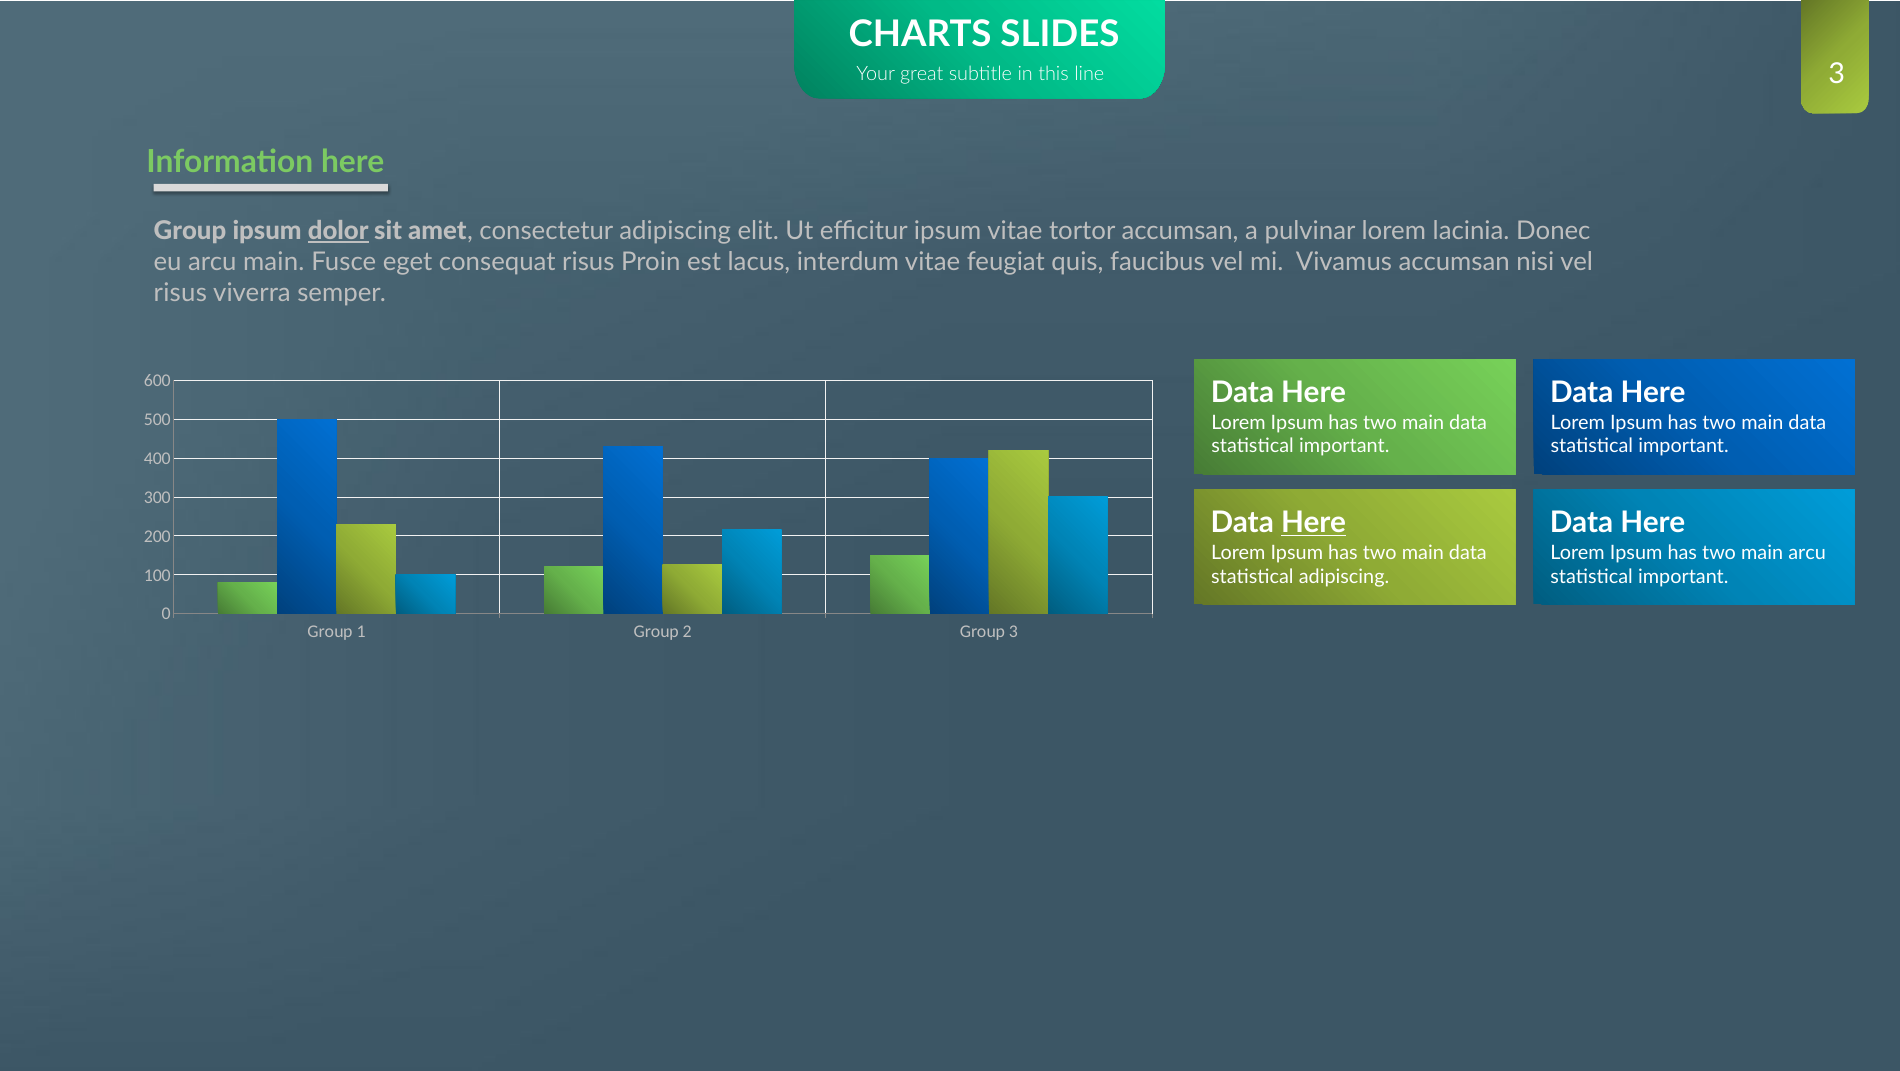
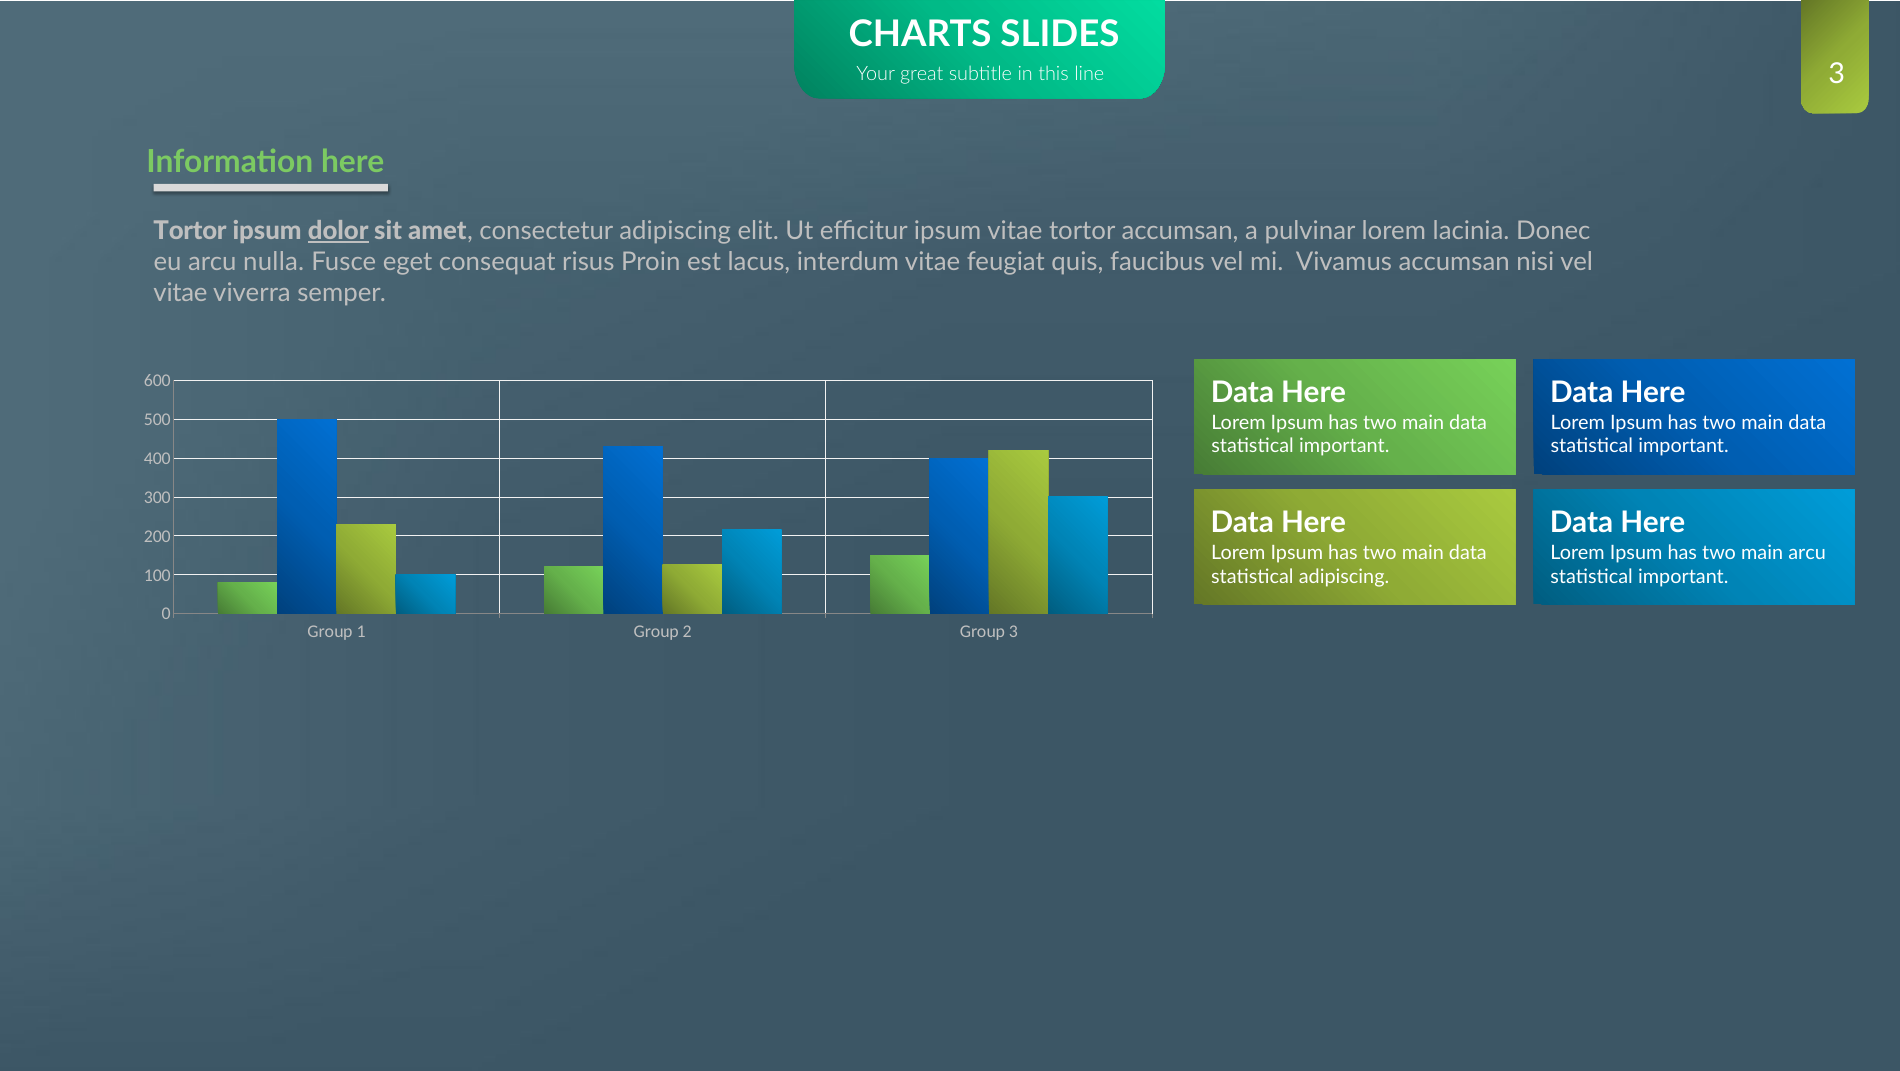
Group: Group -> Tortor (190, 231)
arcu main: main -> nulla (274, 262)
risus: risus -> vitae (181, 293)
Here underline: present -> none (1314, 523)
